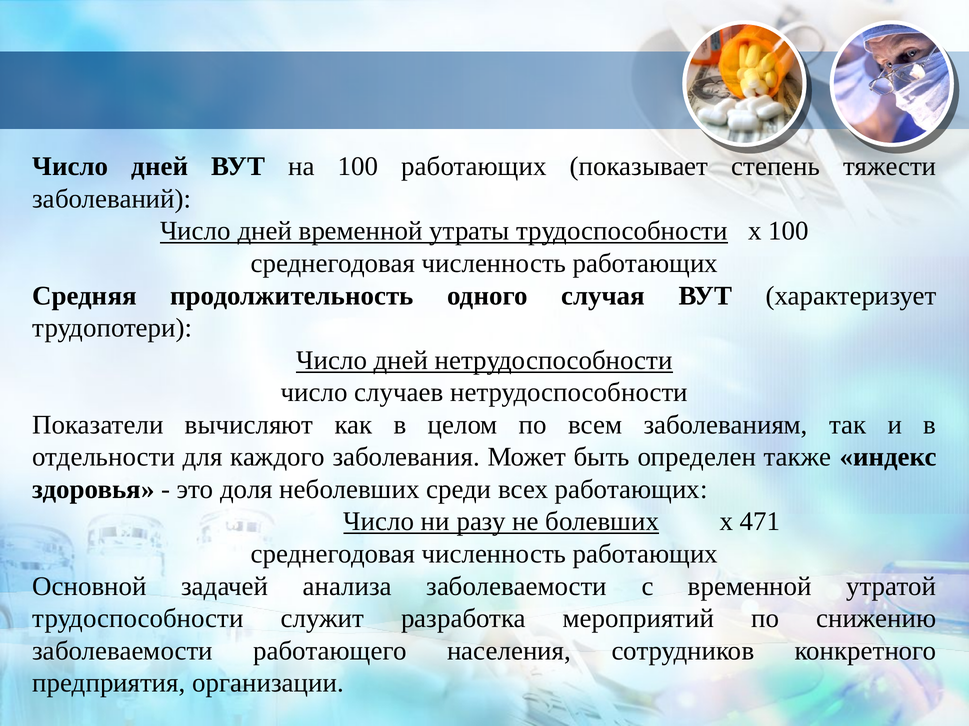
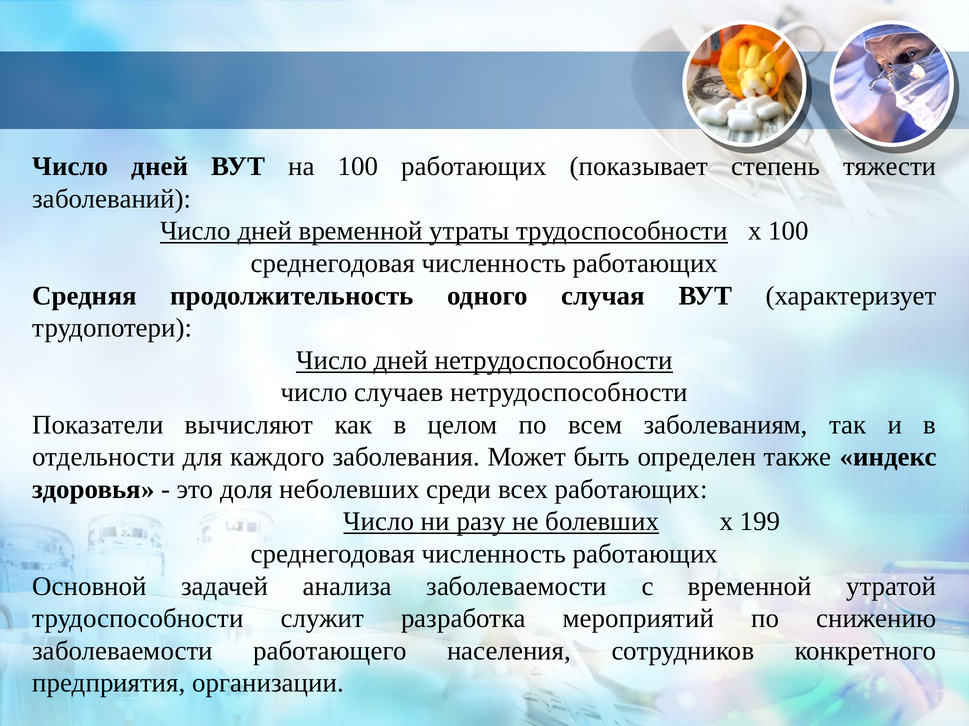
471: 471 -> 199 (760, 522)
